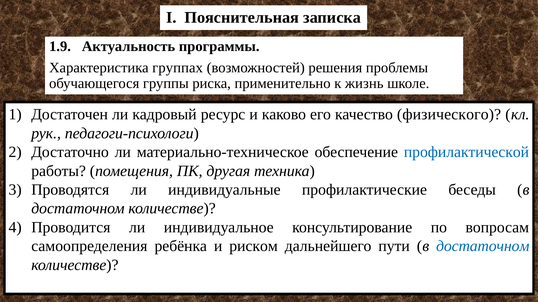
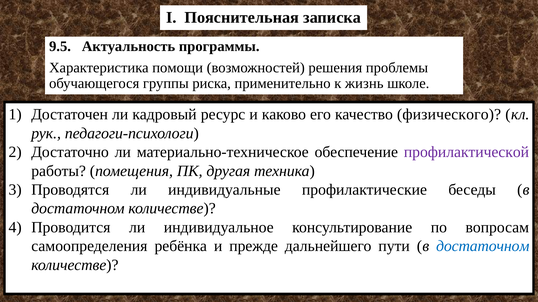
1.9: 1.9 -> 9.5 (60, 46)
группах: группах -> помощи (178, 68)
профилактической colour: blue -> purple (466, 152)
риском: риском -> прежде (254, 247)
